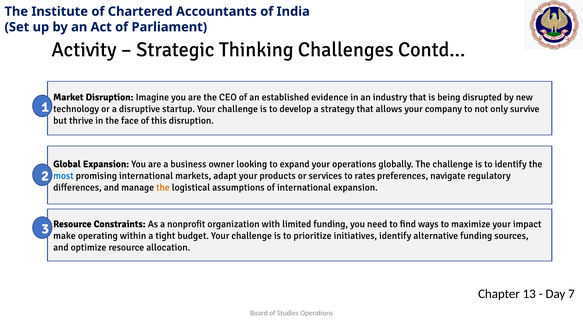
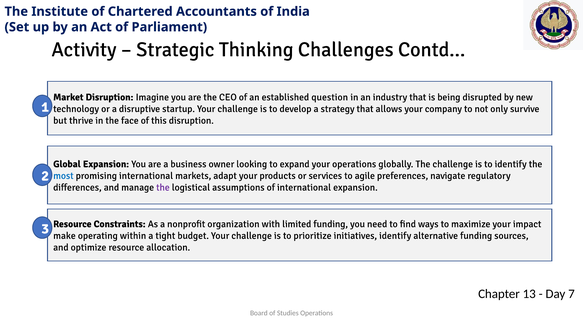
evidence: evidence -> question (330, 97)
rates: rates -> agile (365, 176)
the colour: orange -> purple (163, 187)
